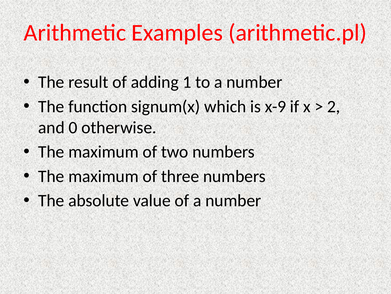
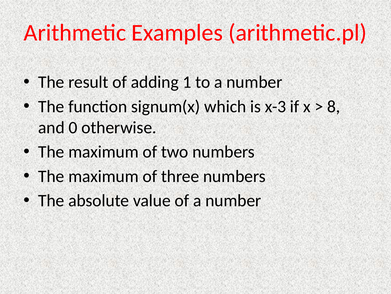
x-9: x-9 -> x-3 (276, 106)
2: 2 -> 8 (334, 106)
